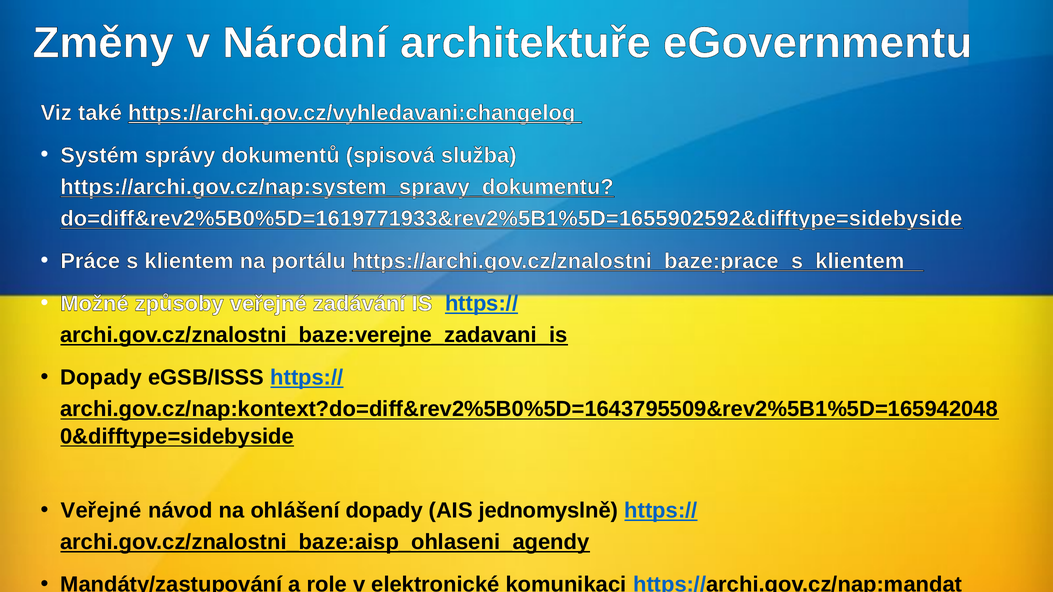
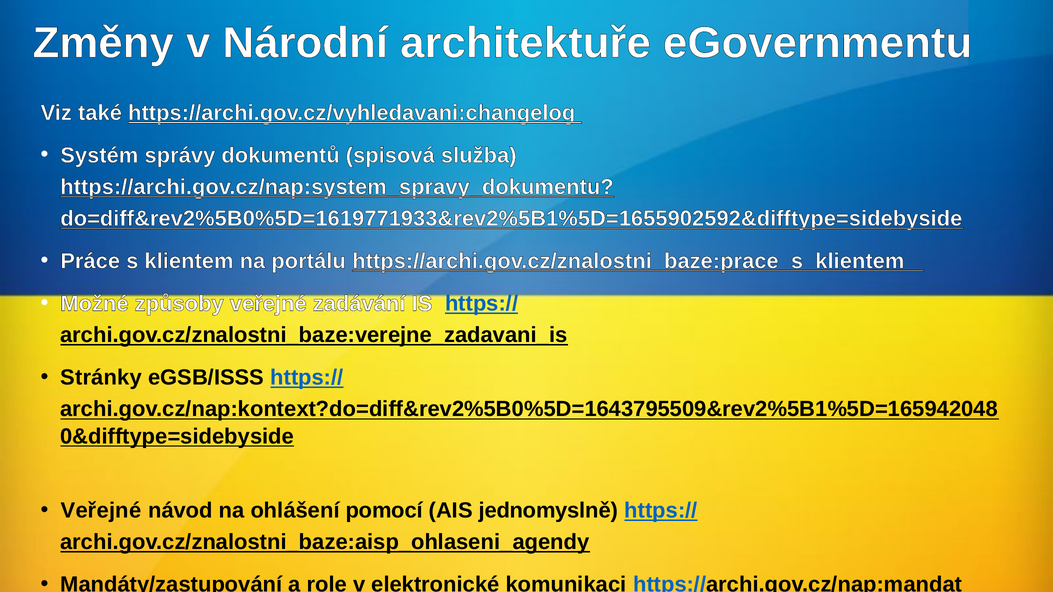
Dopady: Dopady -> Stránky (101, 378)
ohlášení dopady: dopady -> pomocí (384, 511)
